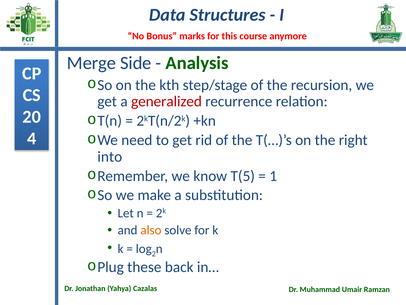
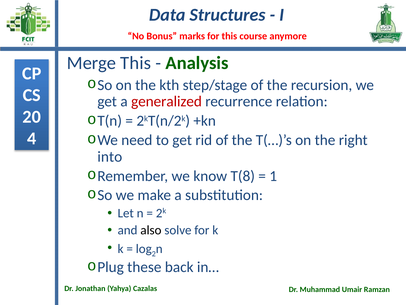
Merge Side: Side -> This (136, 63)
T(5: T(5 -> T(8 (243, 176)
also colour: orange -> black (151, 230)
